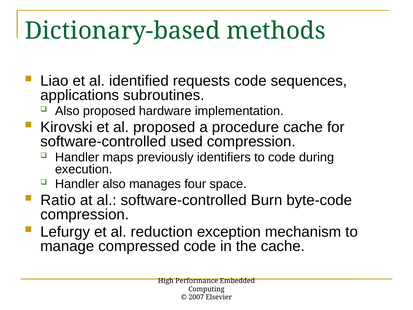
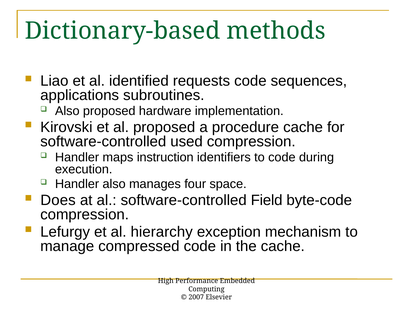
previously: previously -> instruction (165, 157)
Ratio: Ratio -> Does (58, 200)
Burn: Burn -> Field (267, 200)
reduction: reduction -> hierarchy (162, 232)
